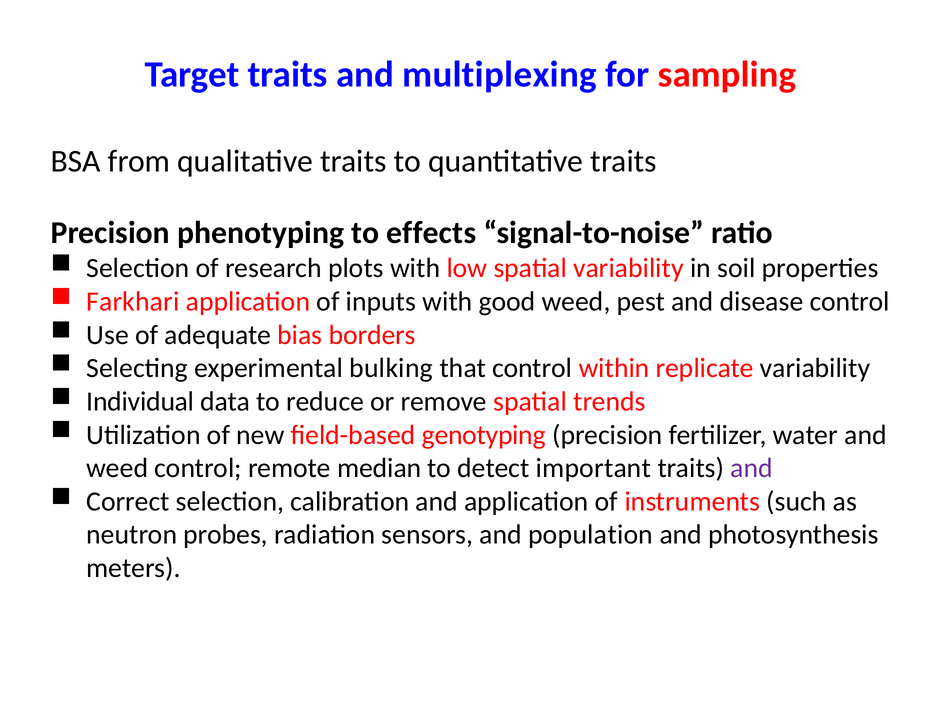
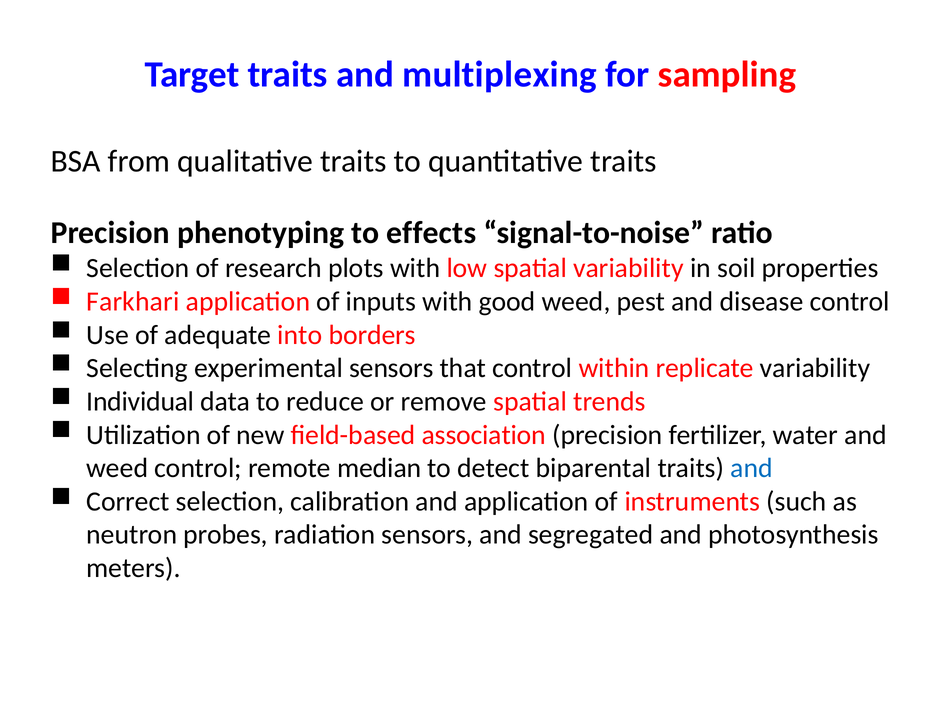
bias: bias -> into (300, 335)
experimental bulking: bulking -> sensors (391, 368)
genotyping: genotyping -> association (484, 435)
important: important -> biparental (593, 468)
and colour: purple -> blue (752, 468)
population: population -> segregated (591, 535)
